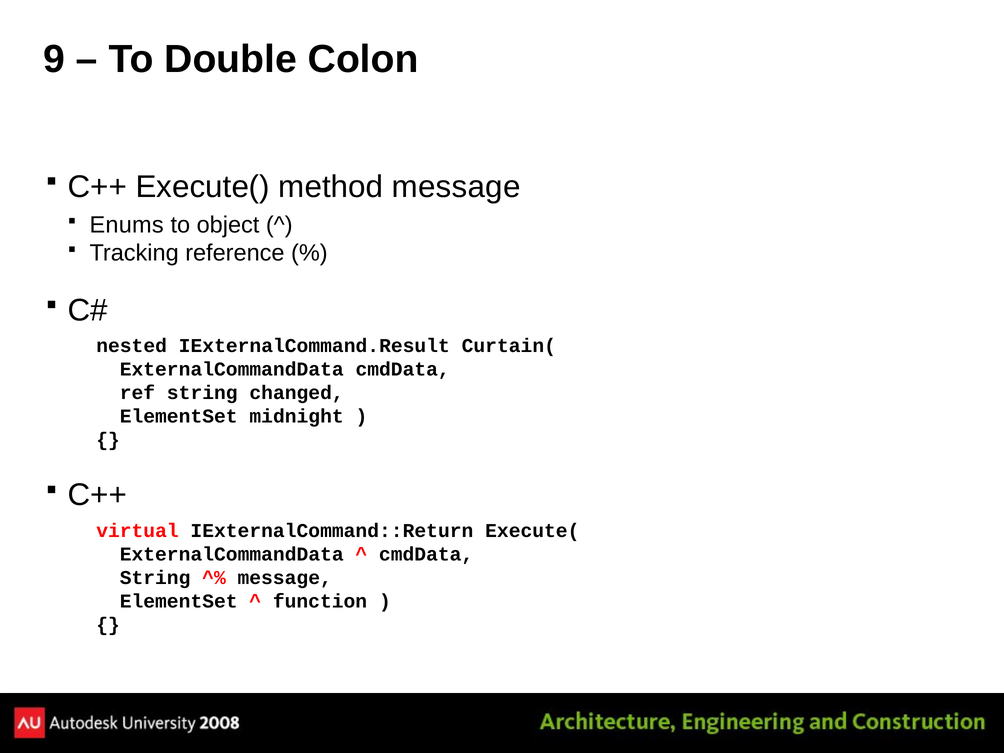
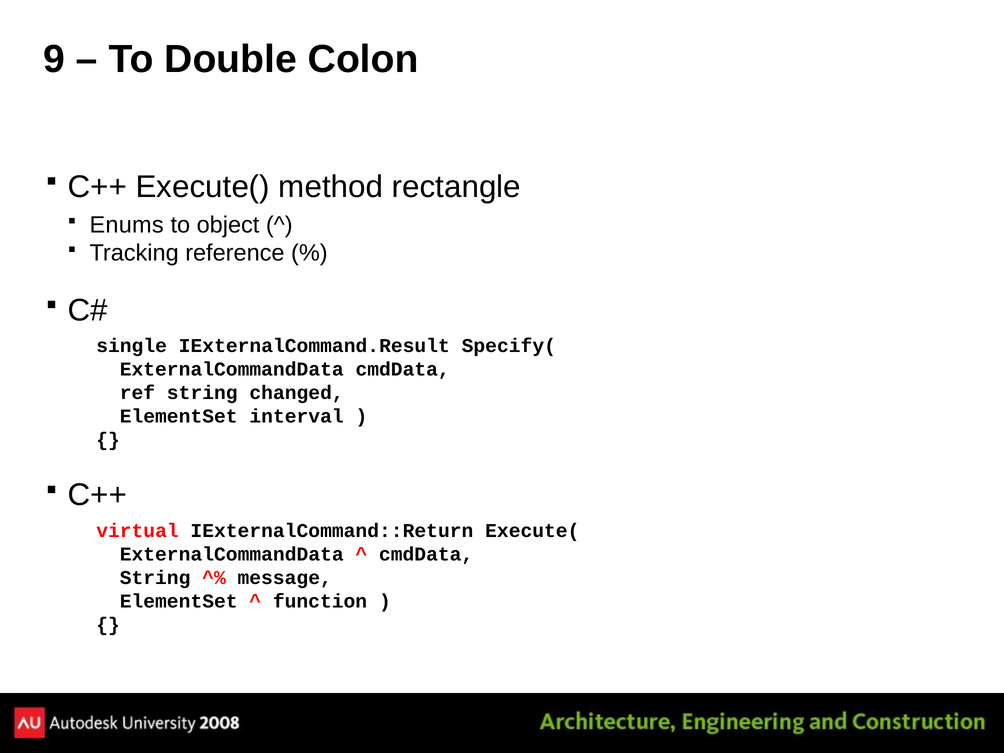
method message: message -> rectangle (456, 187)
nested: nested -> single (132, 346)
Curtain(: Curtain( -> Specify( (509, 346)
midnight: midnight -> interval (297, 416)
